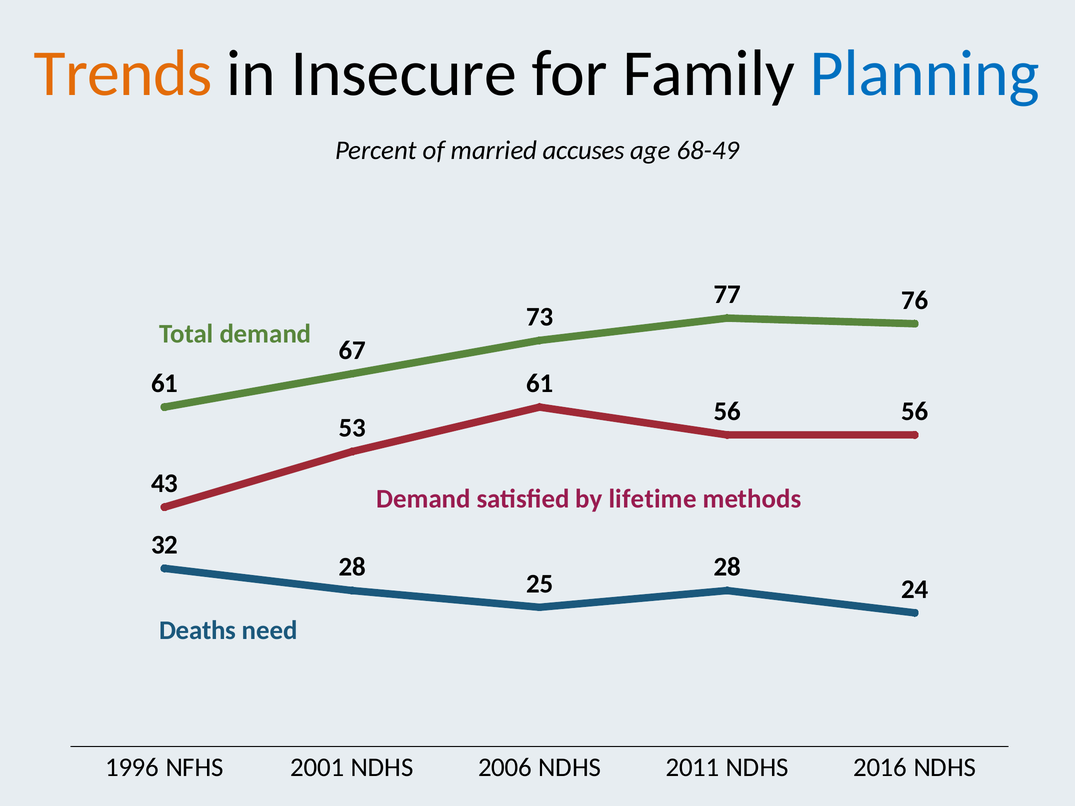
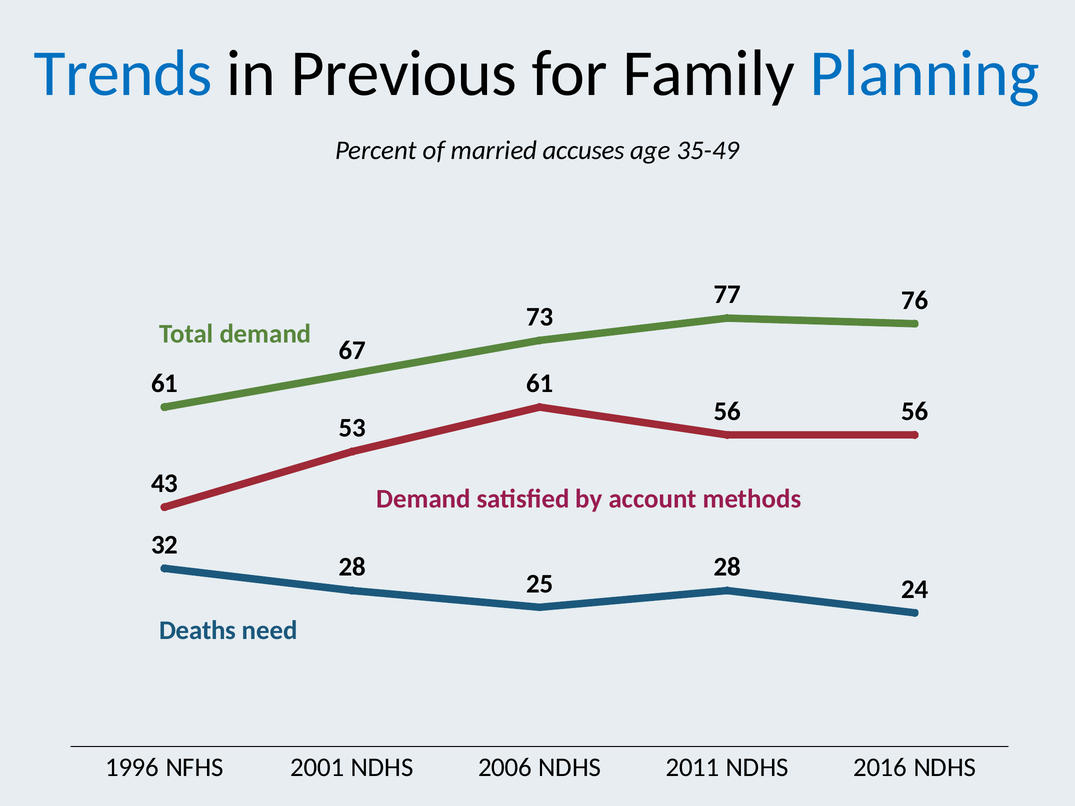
Trends colour: orange -> blue (123, 73)
Insecure: Insecure -> Previous (404, 73)
68-49: 68-49 -> 35-49 (708, 150)
lifetime: lifetime -> account (653, 499)
